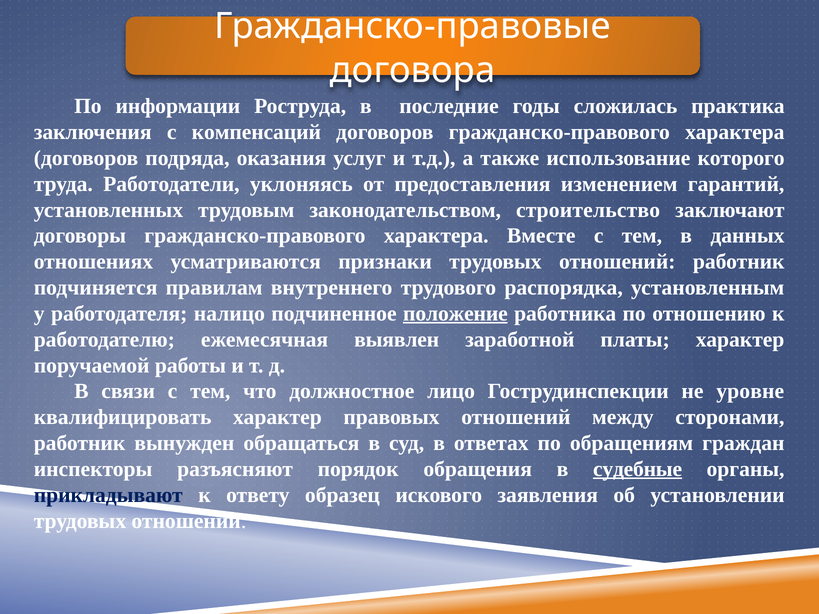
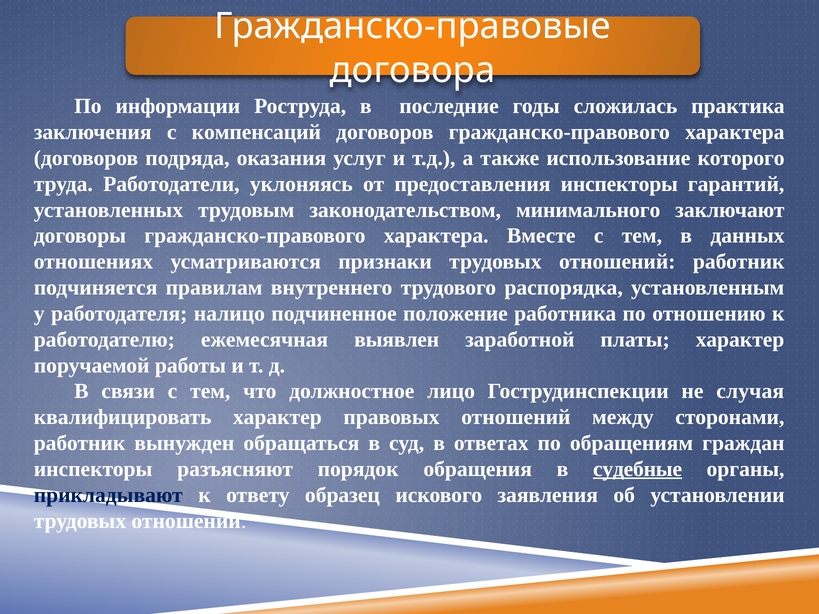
предоставления изменением: изменением -> инспекторы (619, 184)
строительство: строительство -> минимального (588, 210)
положение underline: present -> none (455, 314)
уровне: уровне -> случая (750, 391)
